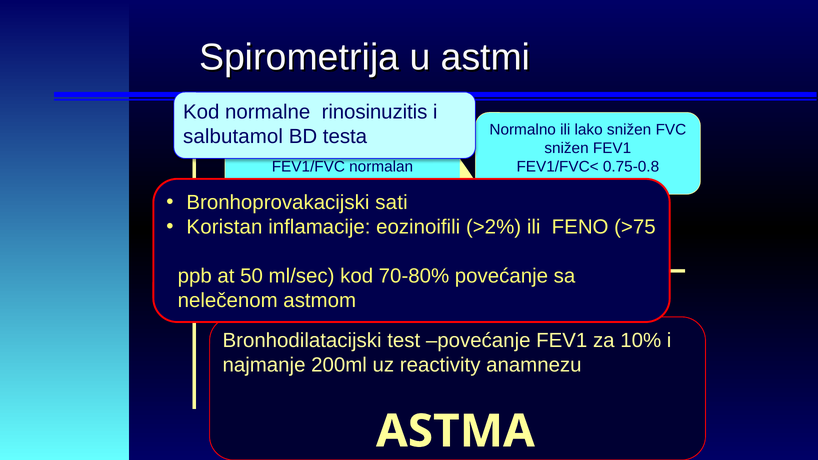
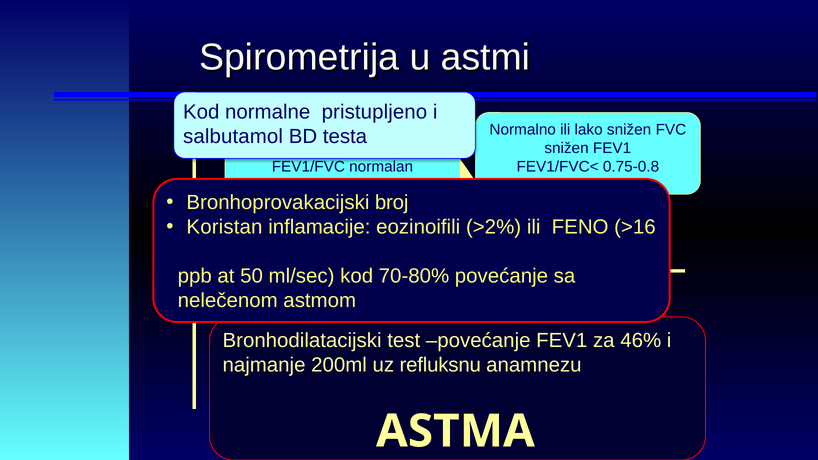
rinosinuzitis: rinosinuzitis -> pristupljeno (374, 112)
sati: sati -> broj (392, 203)
>75: >75 -> >16 (635, 227)
10%: 10% -> 46% (641, 341)
reactivity: reactivity -> refluksnu (440, 365)
